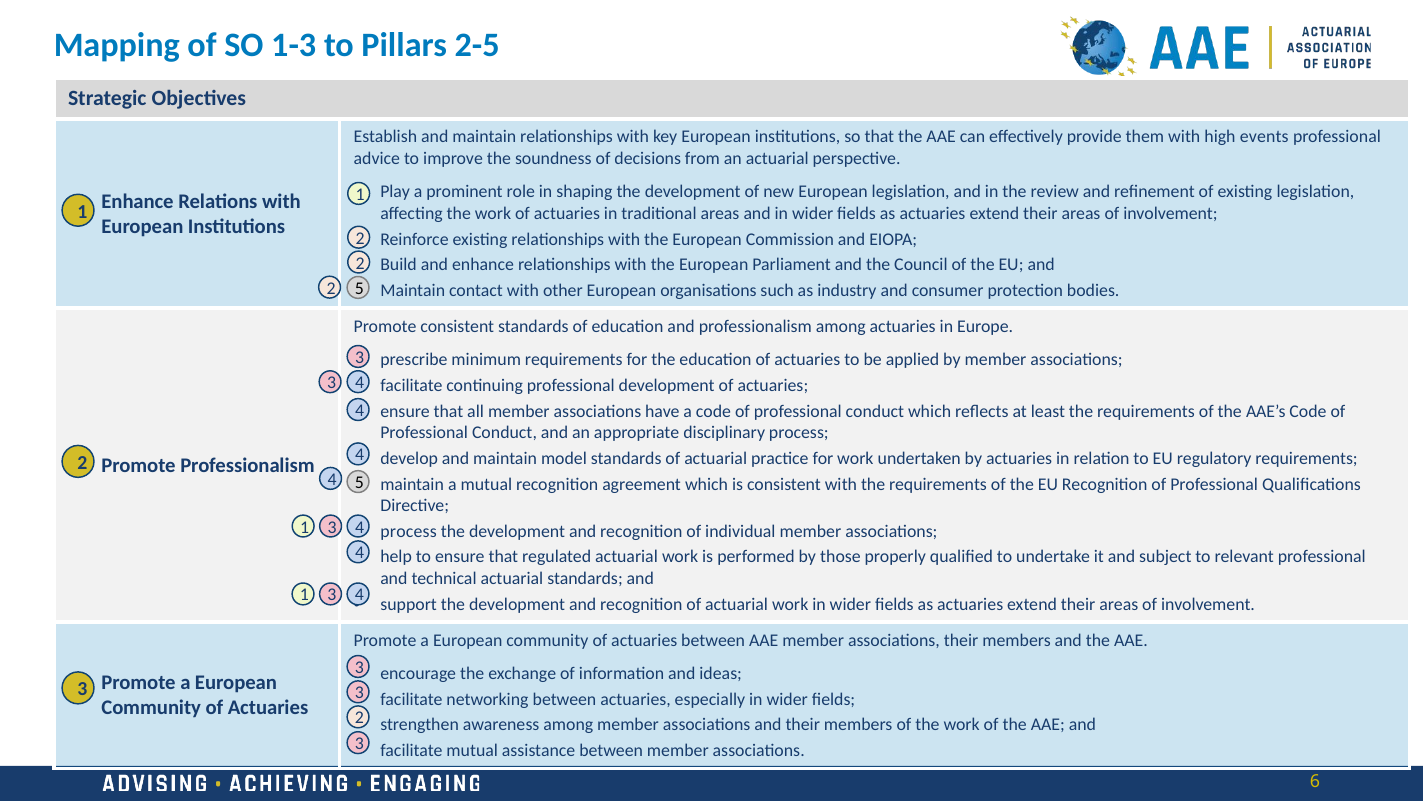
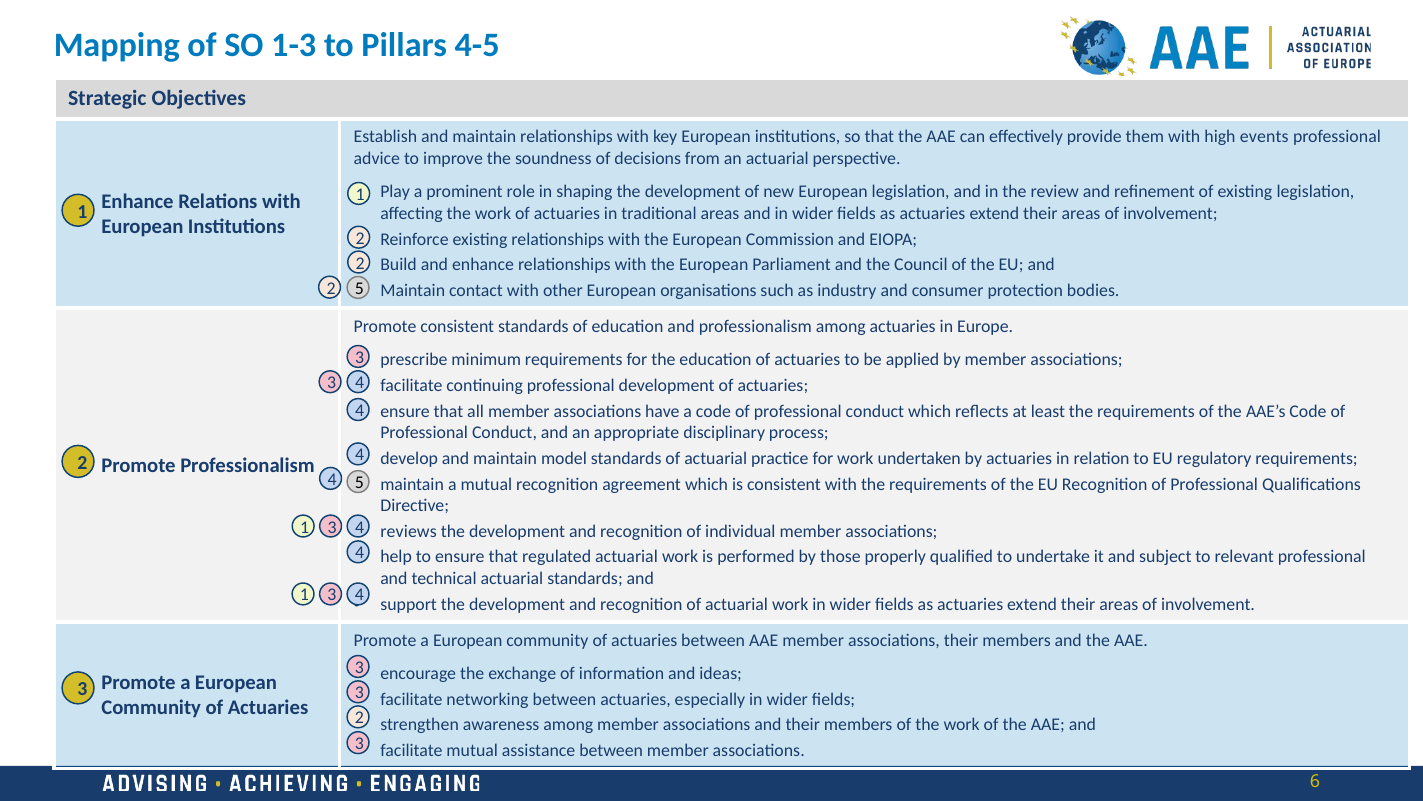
2-5: 2-5 -> 4-5 (477, 45)
process: process -> reviews (409, 531)
